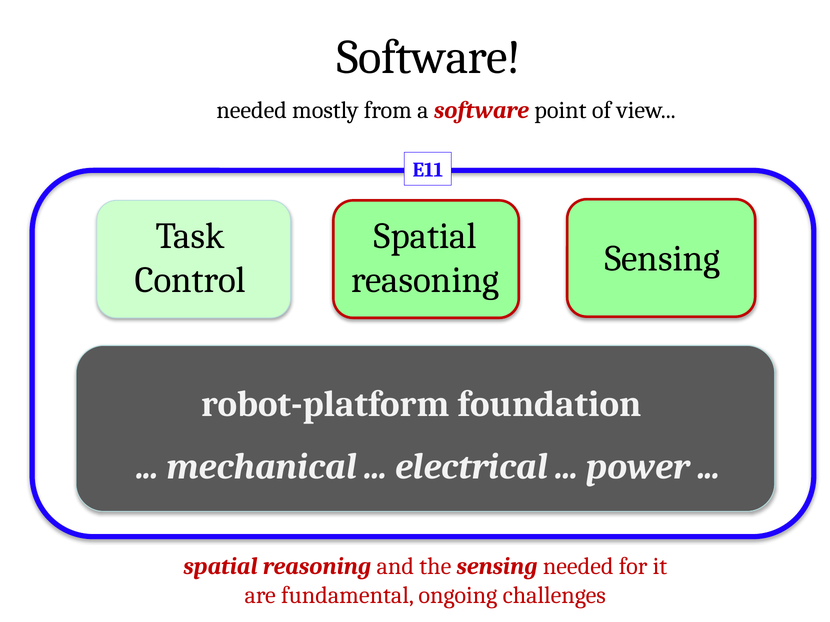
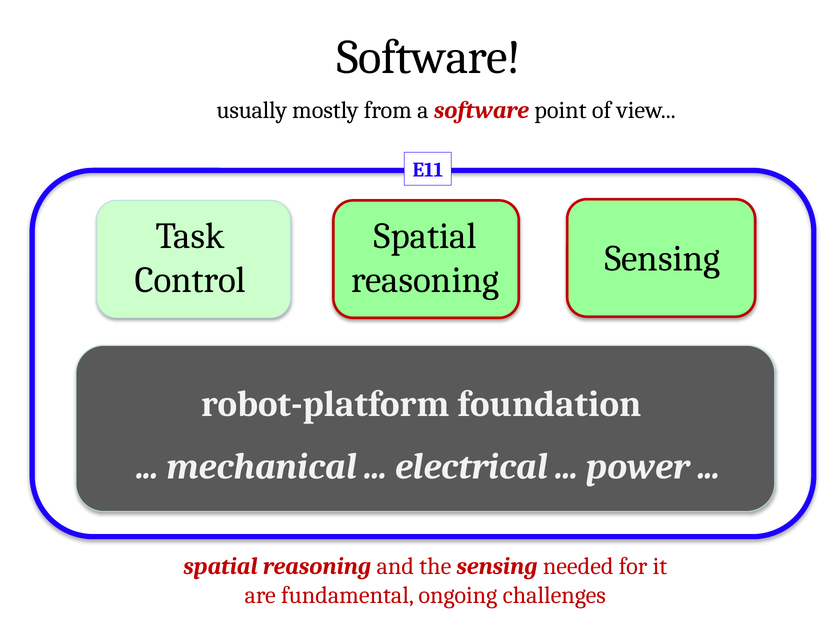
needed: needed -> usually (252, 110)
